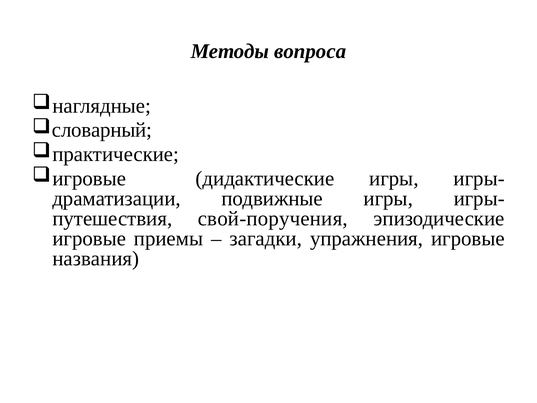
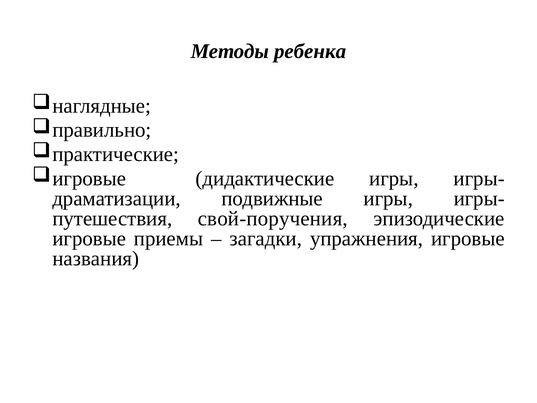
вопроса: вопроса -> ребенка (310, 51)
словарный: словарный -> правильно (102, 130)
